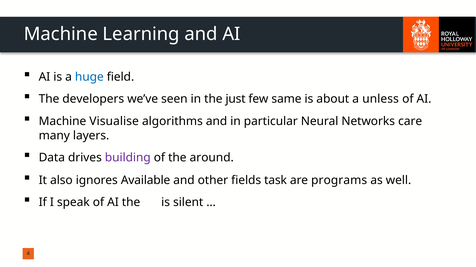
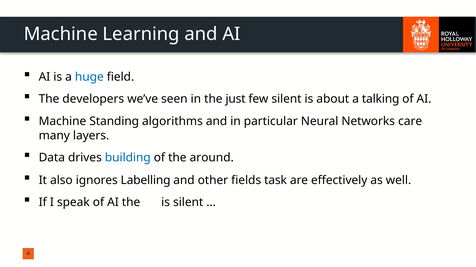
few same: same -> silent (286, 99)
unless: unless -> talking (381, 99)
Visualise: Visualise -> Standing (114, 122)
building colour: purple -> blue (128, 158)
Available: Available -> Labelling (146, 181)
programs: programs -> effectively (339, 181)
